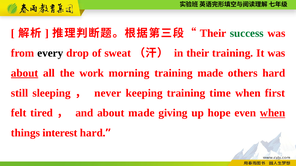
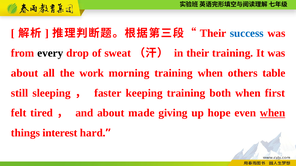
success colour: green -> blue (247, 33)
about underline: present -> none (25, 73)
training made: made -> when (210, 73)
others hard: hard -> table (274, 73)
never: never -> faster (108, 93)
time: time -> both (220, 93)
